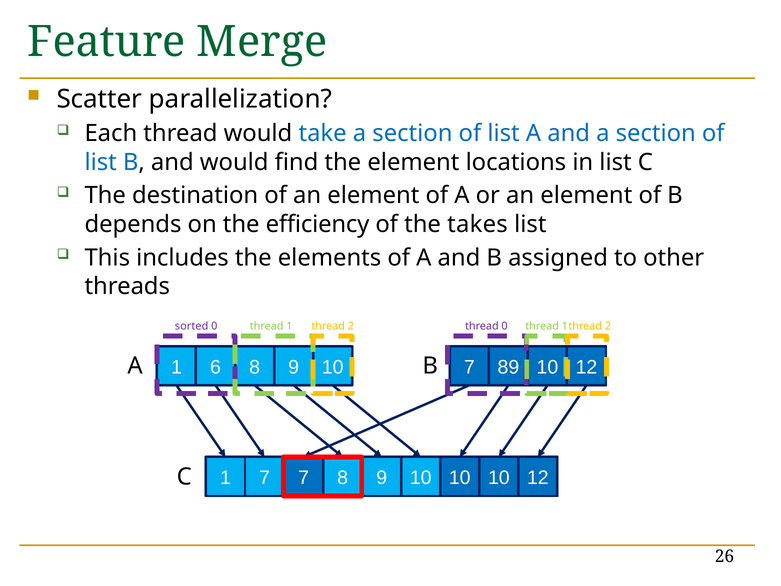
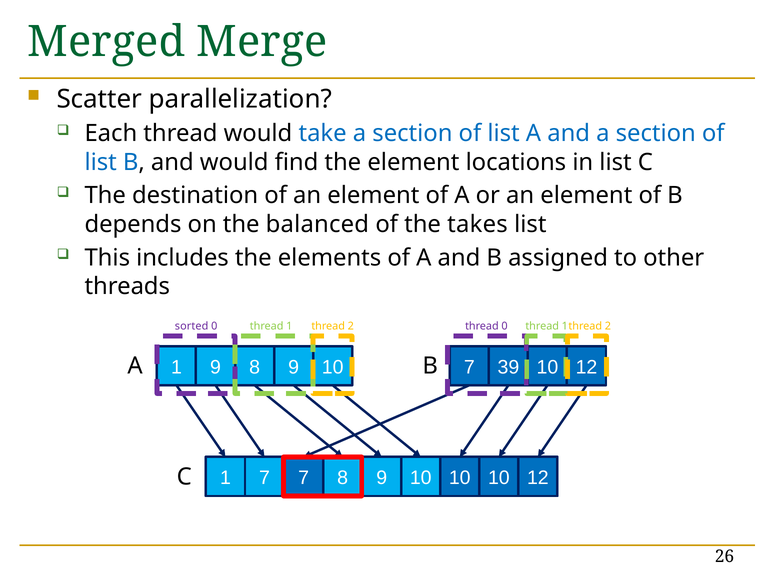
Feature: Feature -> Merged (106, 42)
efficiency: efficiency -> balanced (317, 224)
1 6: 6 -> 9 (216, 367)
89: 89 -> 39 (508, 367)
